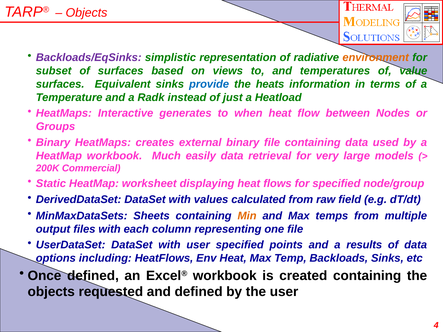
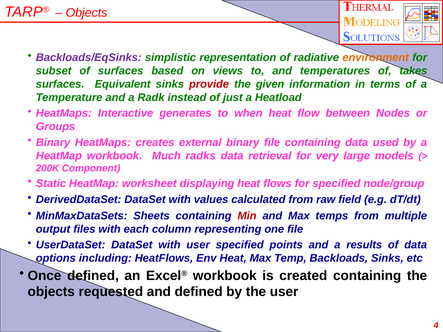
value: value -> takes (413, 71)
provide colour: blue -> red (209, 84)
heats: heats -> given (270, 84)
easily: easily -> radks (201, 156)
Commercial: Commercial -> Component (91, 168)
Min colour: orange -> red (247, 216)
